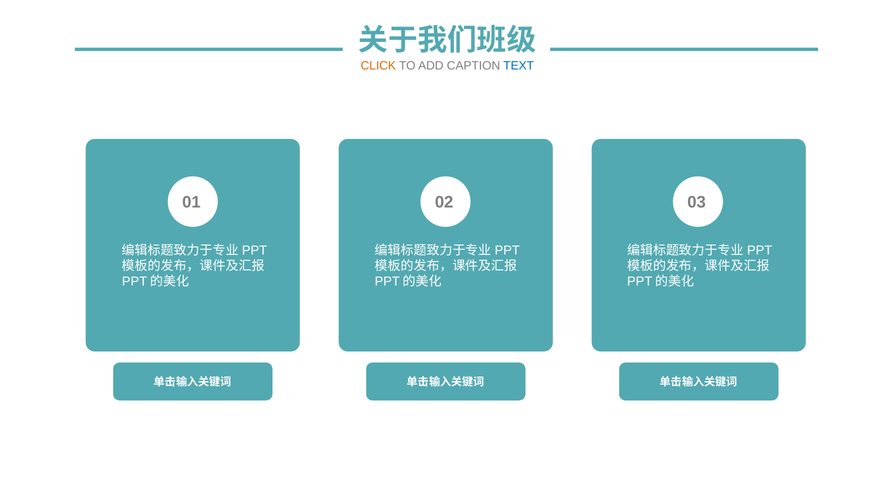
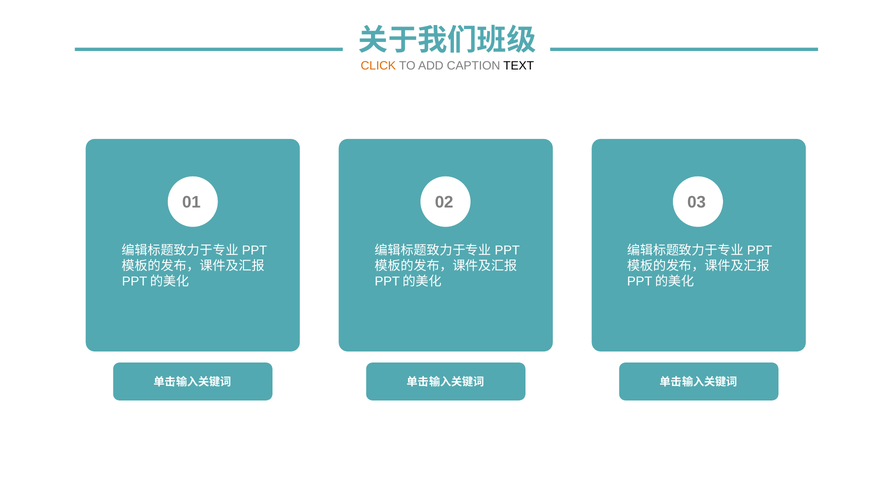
TEXT colour: blue -> black (519, 66)
